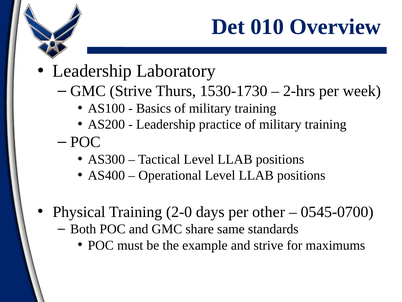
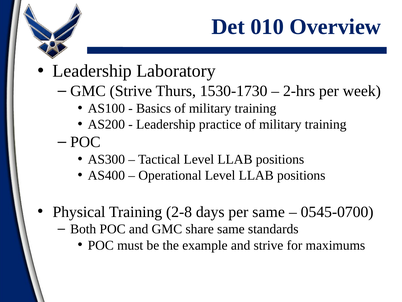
2-0: 2-0 -> 2-8 (179, 212)
per other: other -> same (269, 212)
